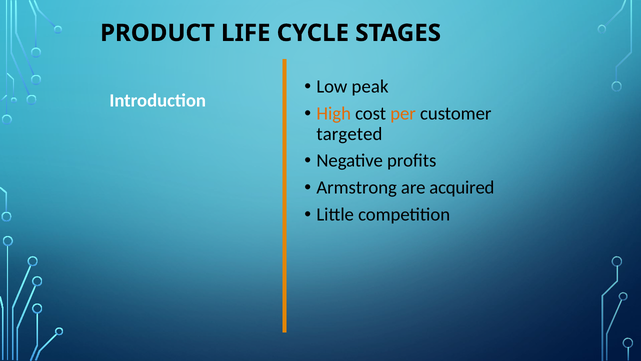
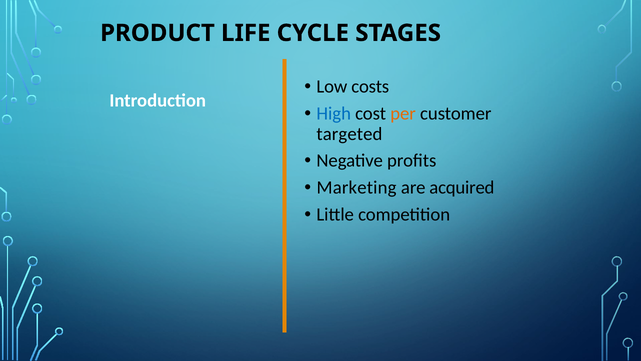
peak: peak -> costs (370, 87)
High colour: orange -> blue (334, 114)
Armstrong: Armstrong -> Marketing (357, 187)
